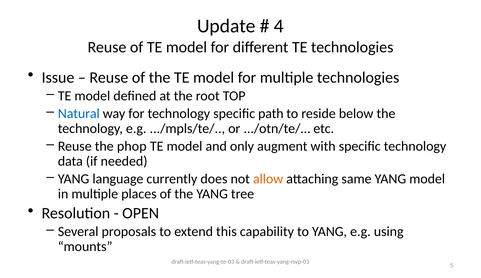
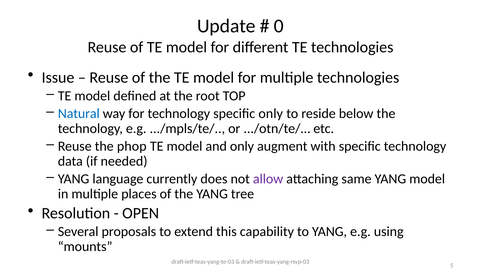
4: 4 -> 0 (279, 26)
specific path: path -> only (271, 113)
allow colour: orange -> purple (268, 179)
